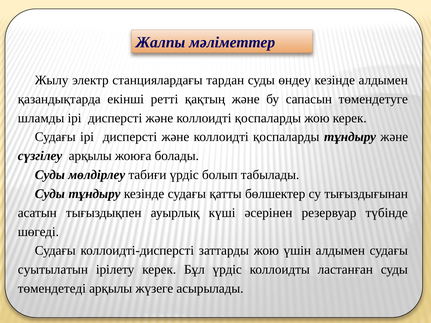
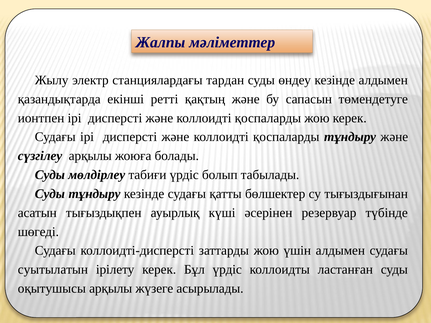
шламды: шламды -> ионтпен (41, 118)
төмендетеді: төмендетеді -> оқытушысы (52, 289)
